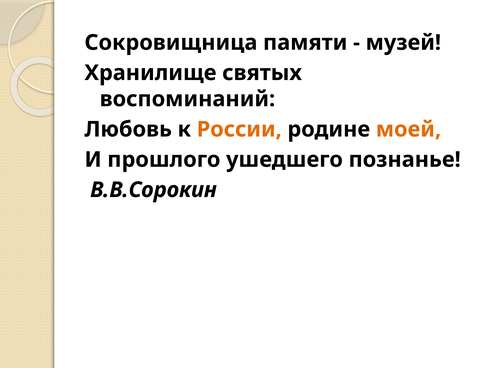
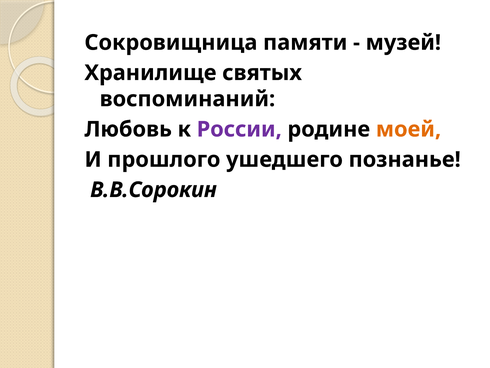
России colour: orange -> purple (239, 129)
